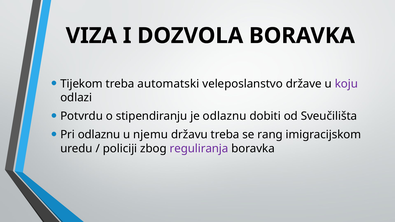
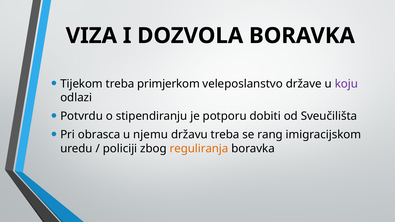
automatski: automatski -> primjerkom (168, 84)
je odlaznu: odlaznu -> potporu (225, 116)
Pri odlaznu: odlaznu -> obrasca (99, 135)
reguliranja colour: purple -> orange (199, 149)
